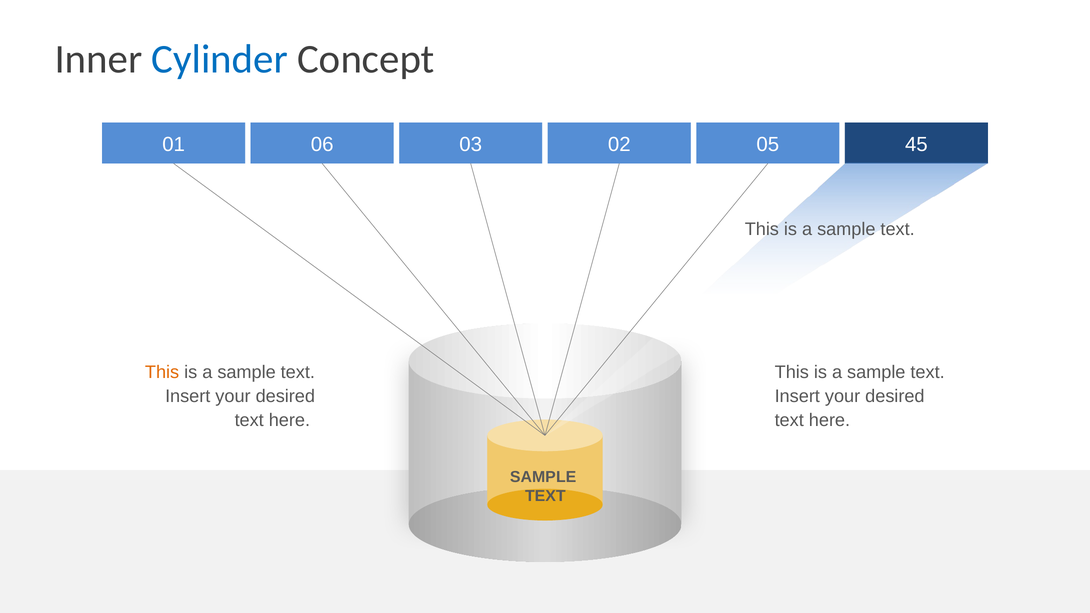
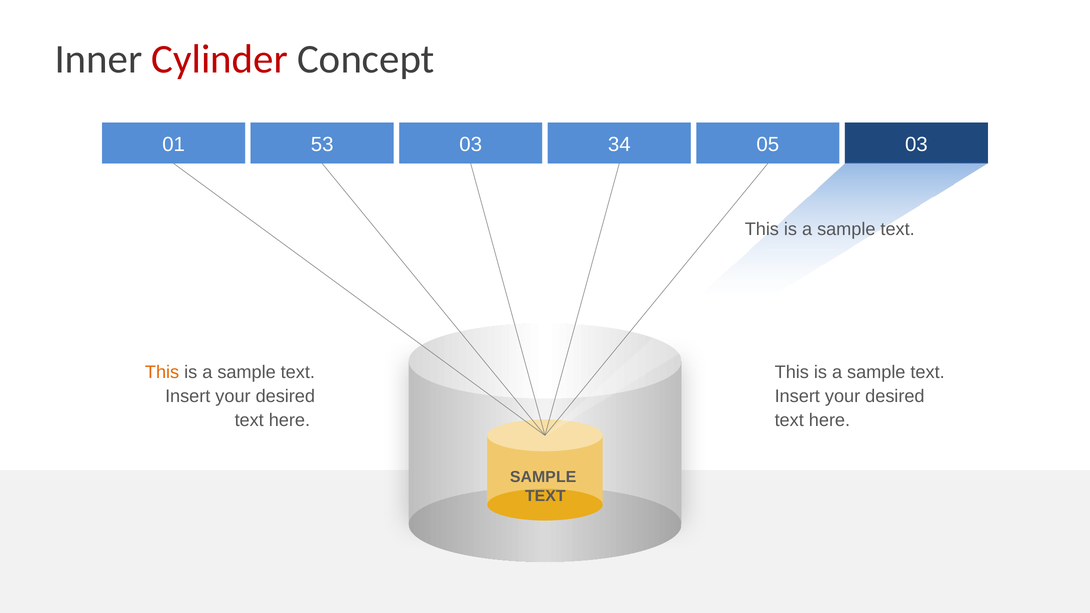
Cylinder colour: blue -> red (220, 59)
06: 06 -> 53 (322, 144)
02: 02 -> 34 (619, 144)
05 45: 45 -> 03 (916, 144)
